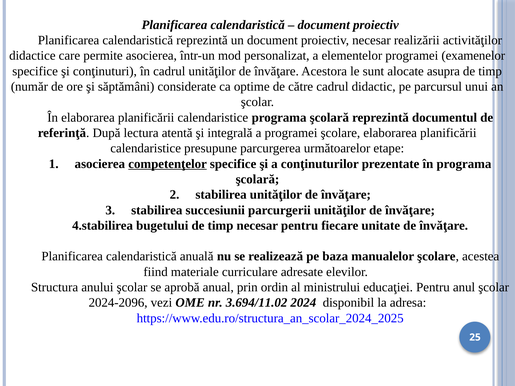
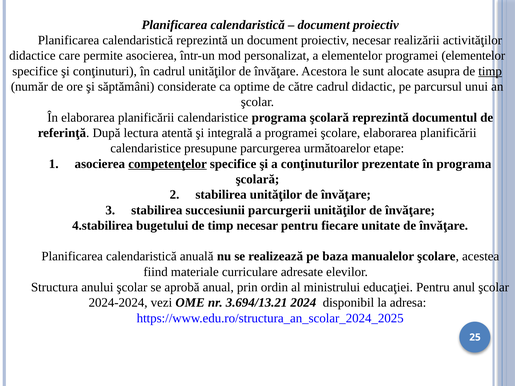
programei examenelor: examenelor -> elementelor (473, 56)
timp underline: none -> present (490, 71)
2024-2096: 2024-2096 -> 2024-2024 (118, 303)
3.694/11.02: 3.694/11.02 -> 3.694/13.21 (257, 303)
